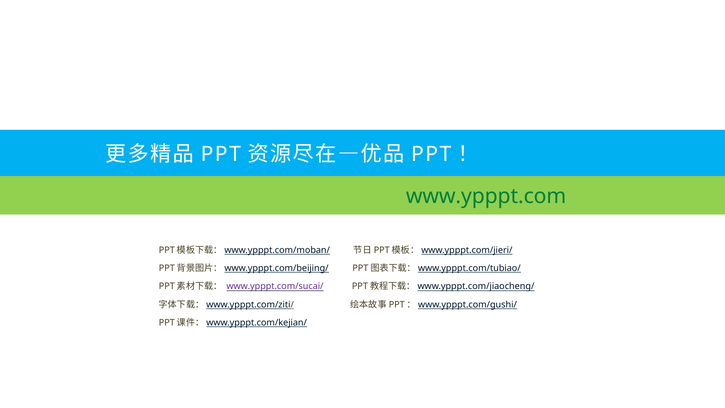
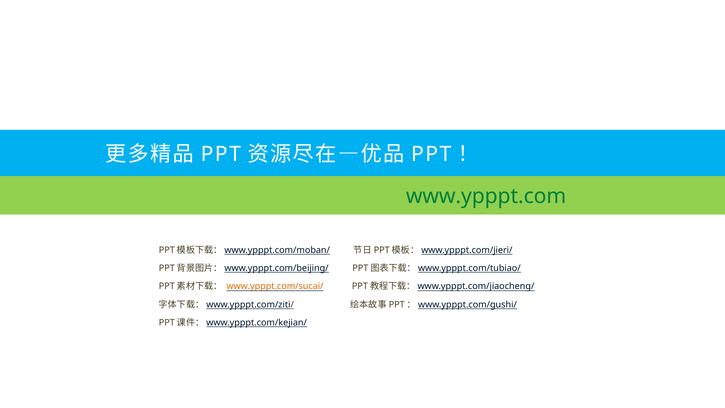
www.ypppt.com/sucai/ colour: purple -> orange (275, 286)
